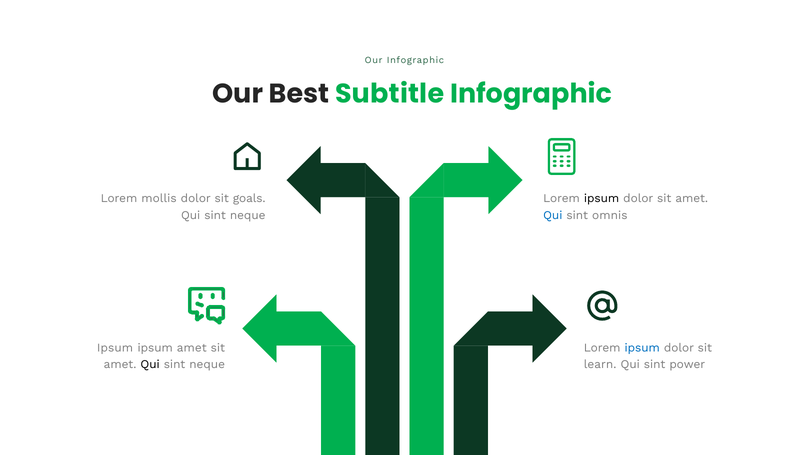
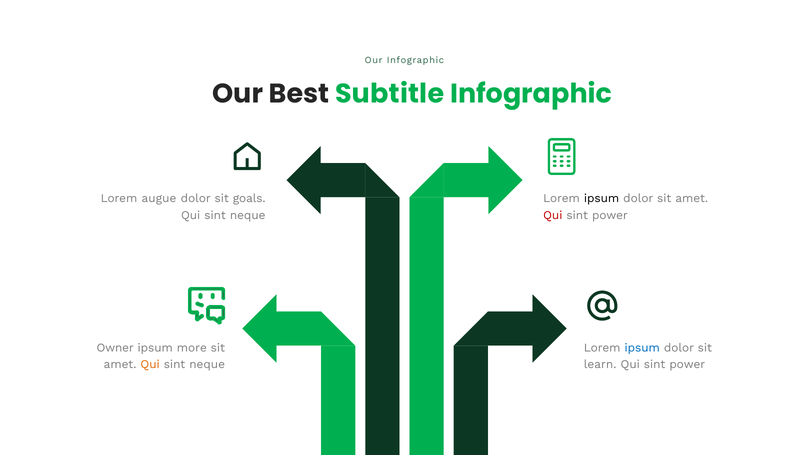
mollis: mollis -> augue (159, 199)
Qui colour: blue -> red (553, 216)
omnis: omnis -> power (610, 216)
Ipsum: Ipsum -> Owner (115, 348)
ipsum amet: amet -> more (192, 348)
Qui colour: black -> orange (150, 365)
